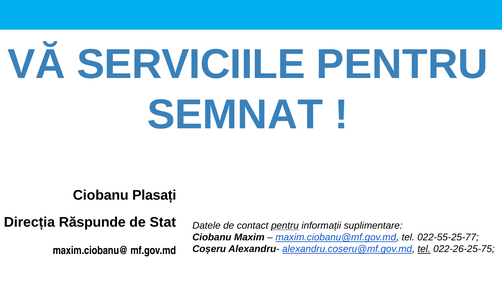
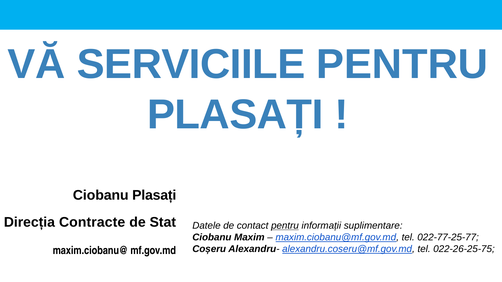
SEMNAT: SEMNAT -> PLASAȚI (235, 115)
Răspunde: Răspunde -> Contracte (92, 223)
022-55-25-77: 022-55-25-77 -> 022-77-25-77 (448, 238)
tel underline: present -> none (424, 249)
